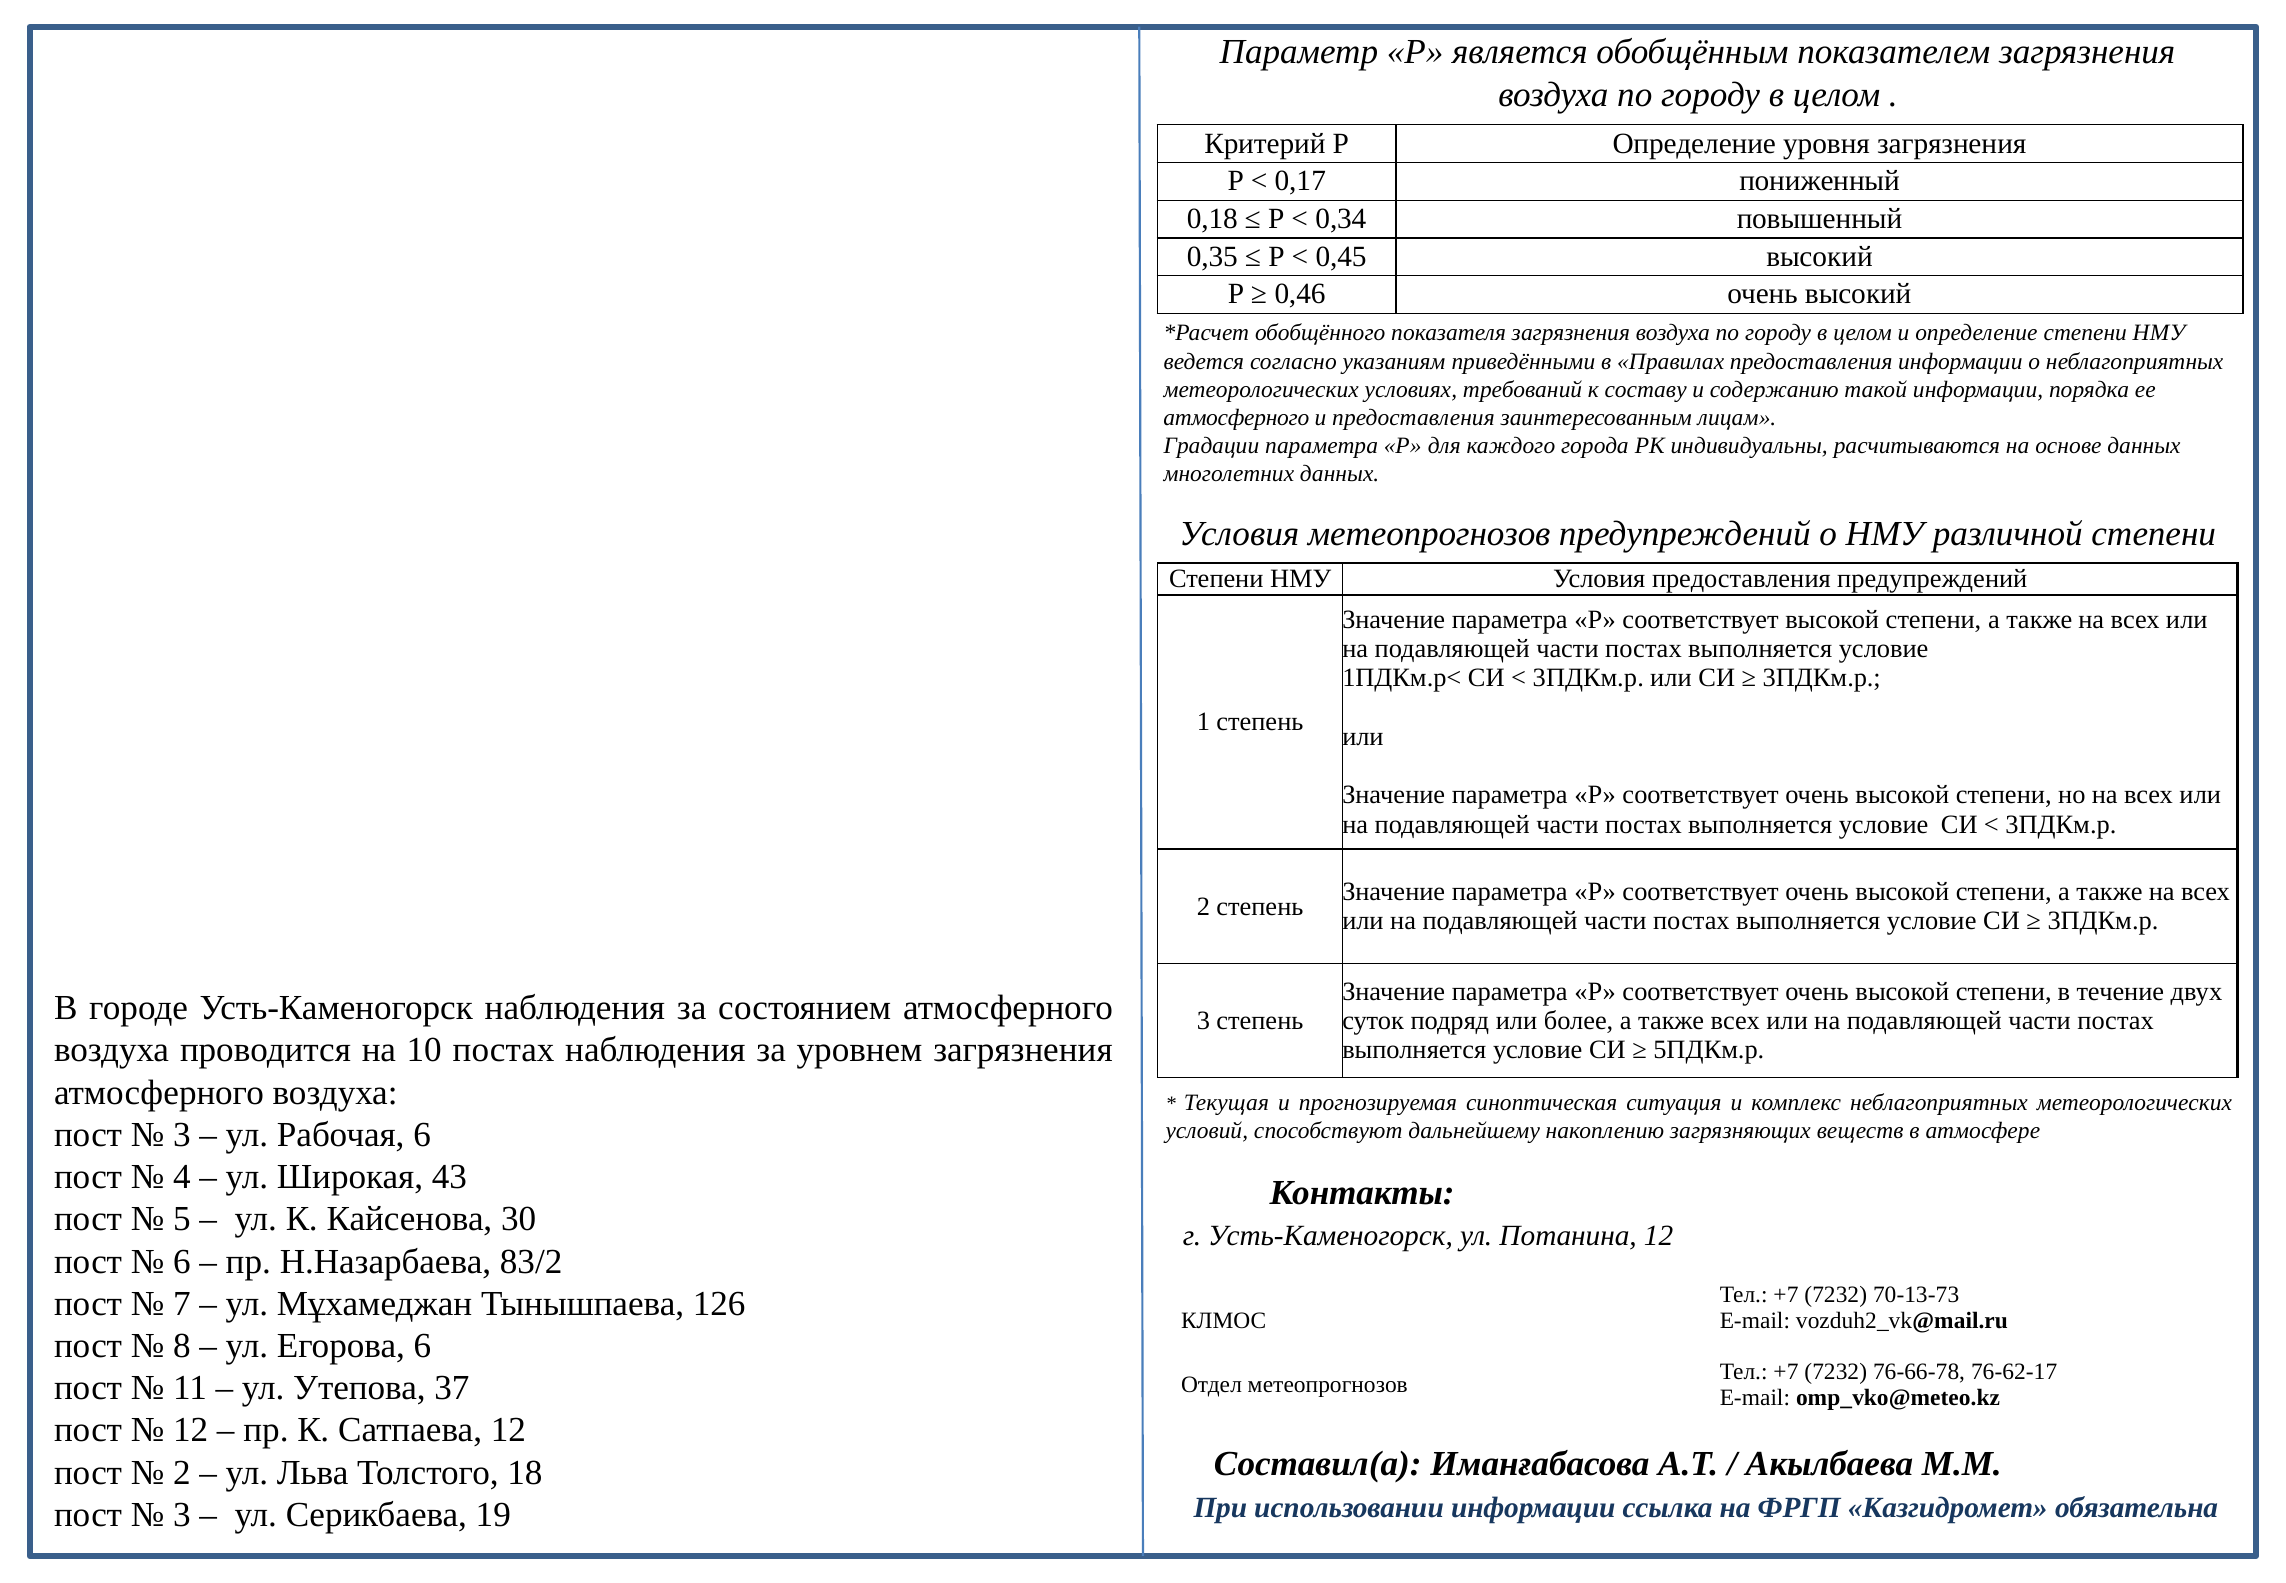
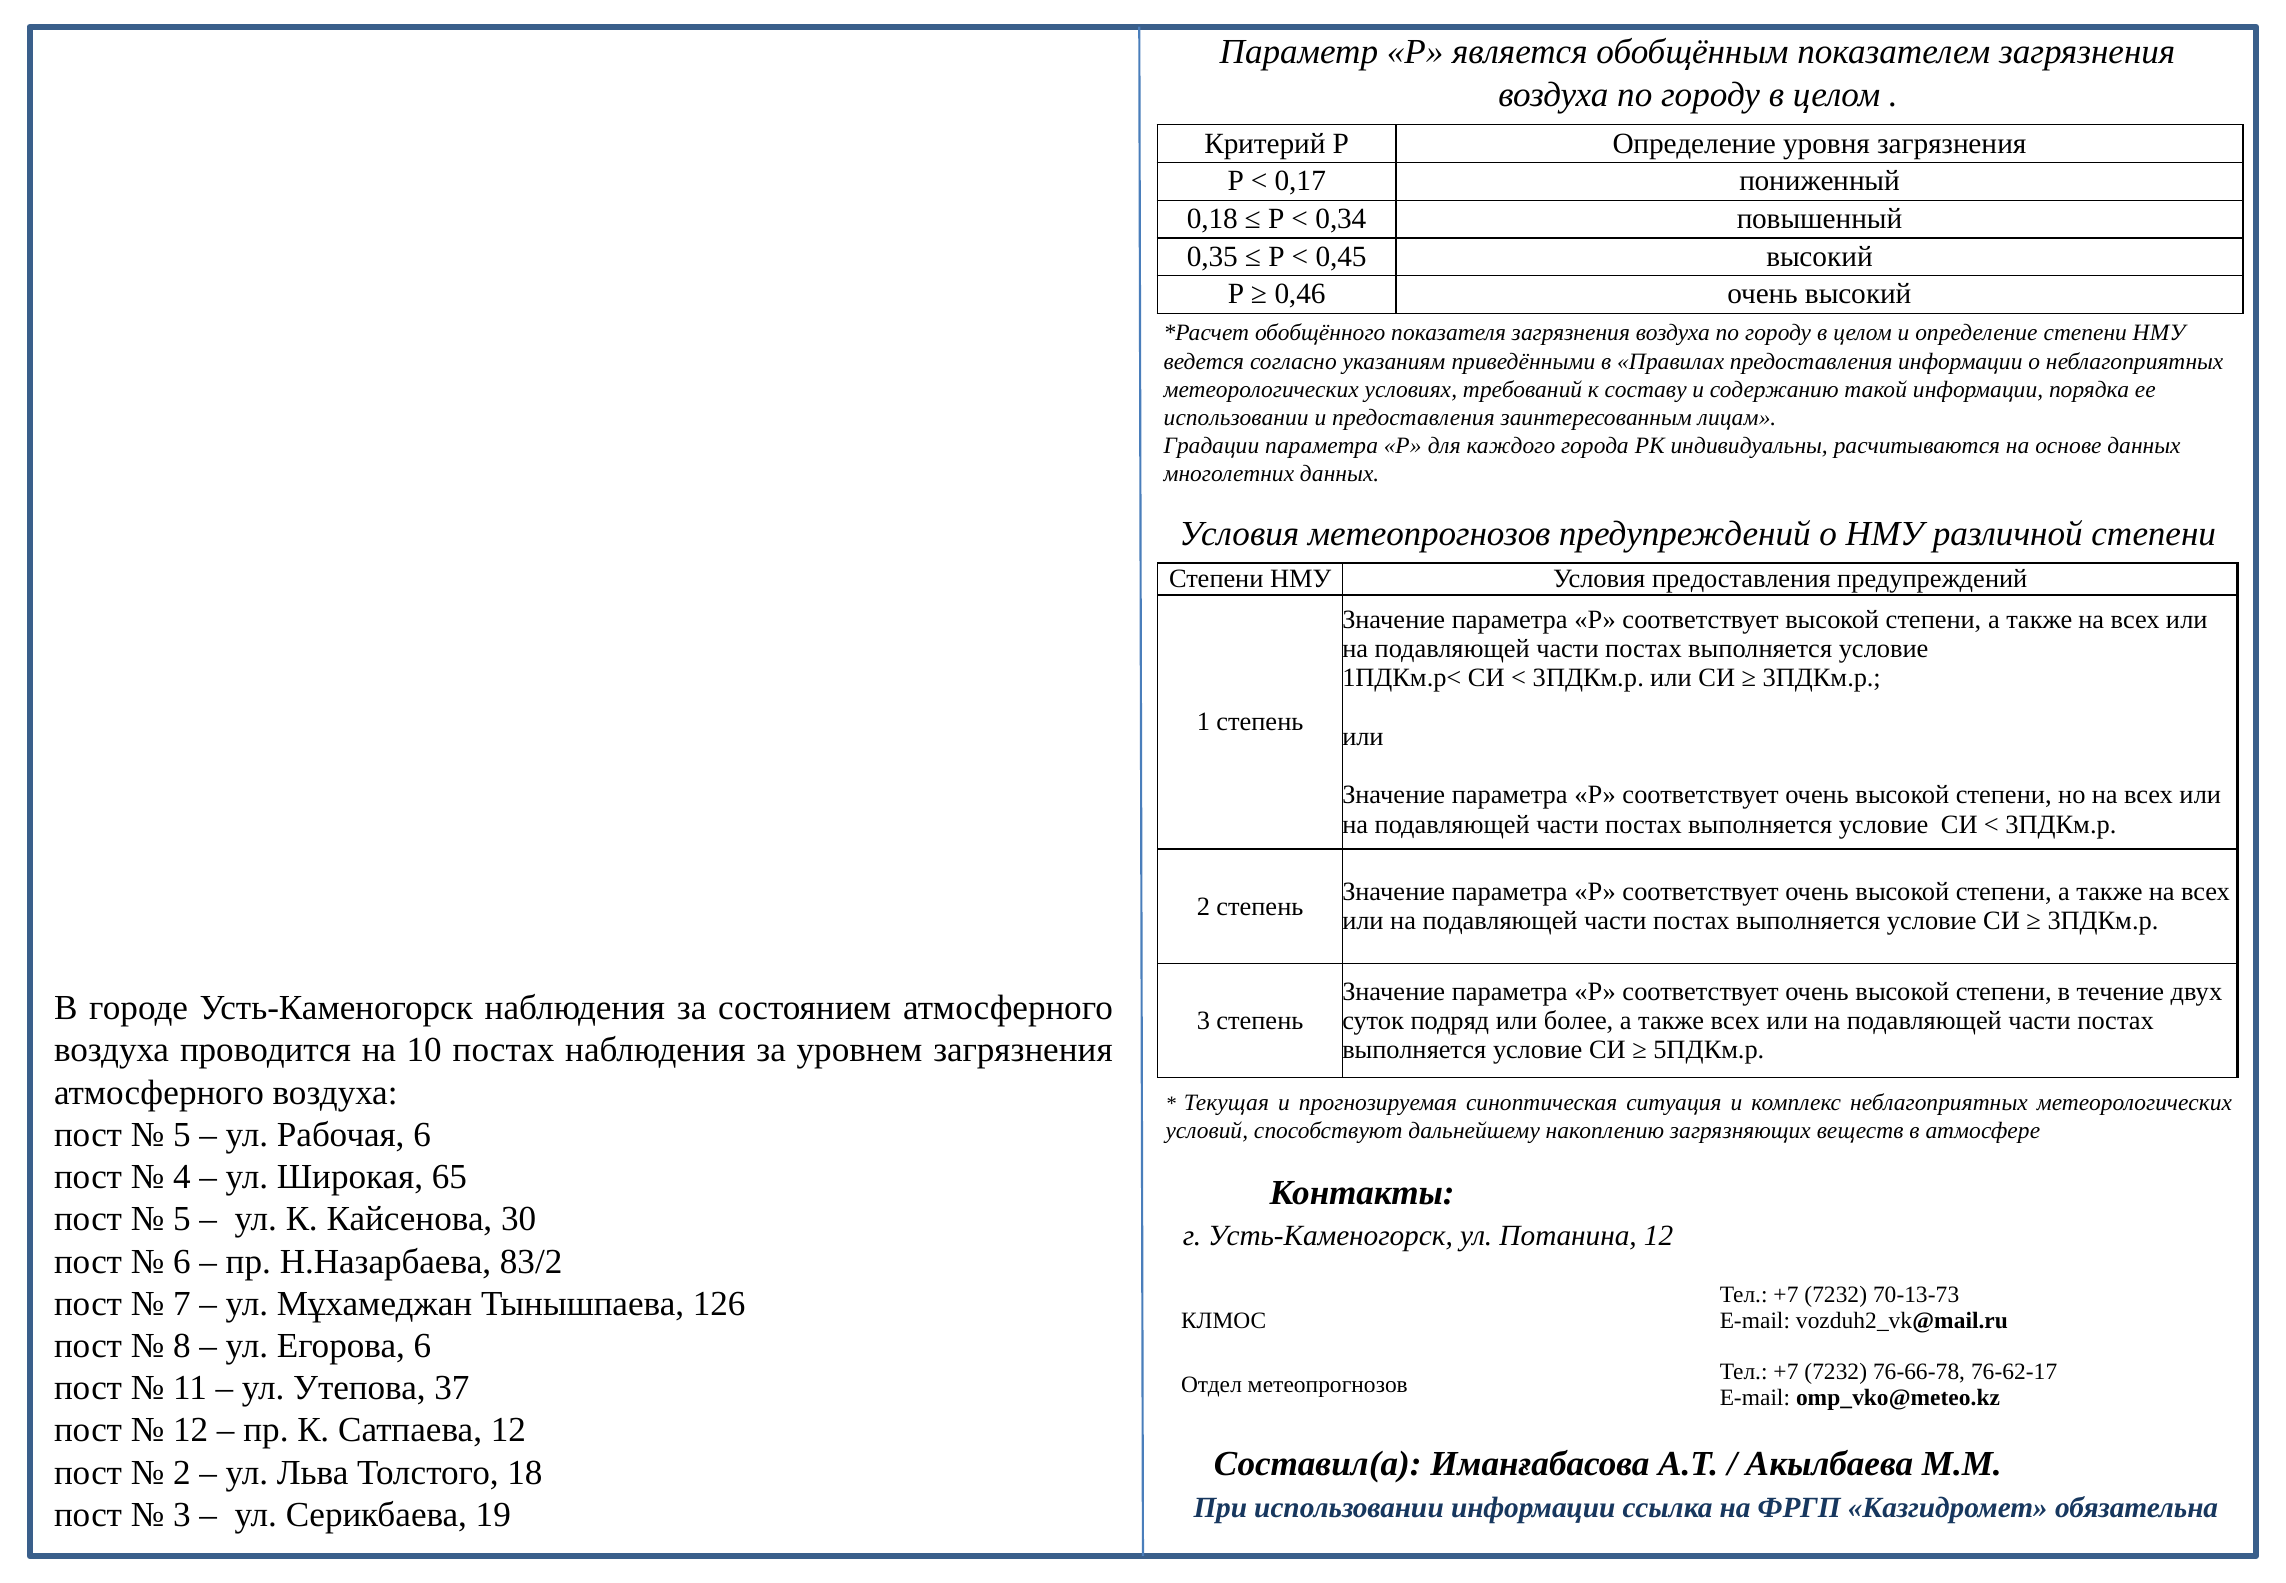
атмосферного: атмосферного -> использовании (1236, 417)
3: 3 -> 5 (182, 1135)
43: 43 -> 65 (449, 1177)
